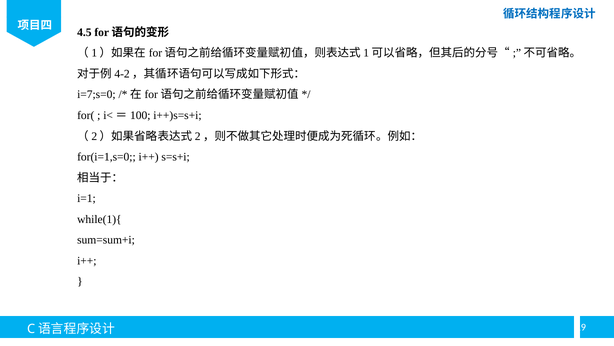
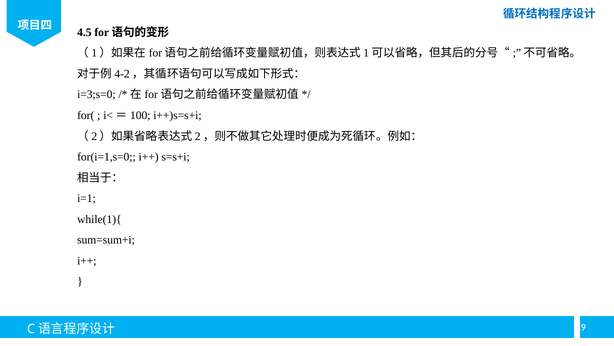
i=7;s=0: i=7;s=0 -> i=3;s=0 (96, 95)
